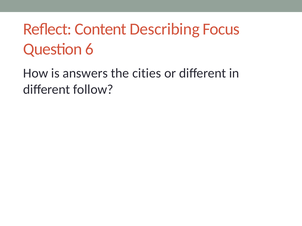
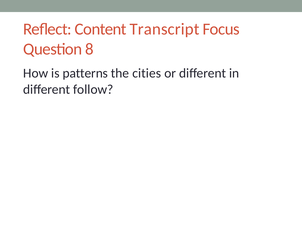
Describing: Describing -> Transcript (165, 29)
6: 6 -> 8 (89, 49)
answers: answers -> patterns (85, 73)
